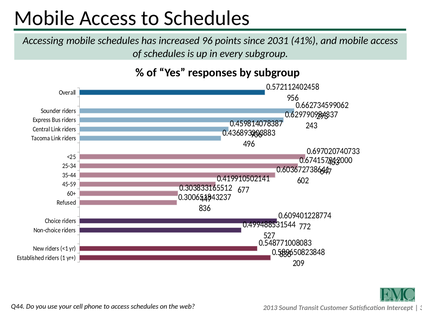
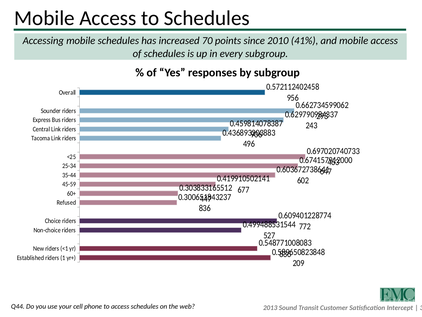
96: 96 -> 70 (207, 41)
2031: 2031 -> 2010 (278, 41)
